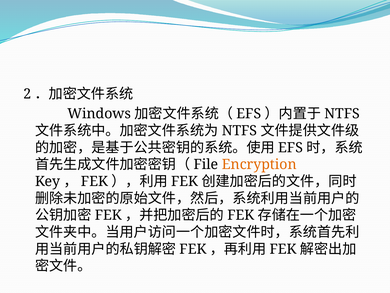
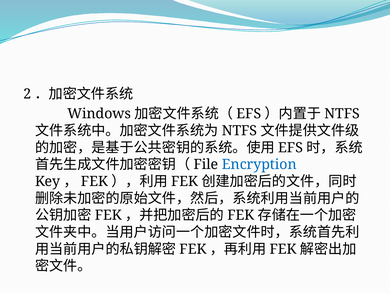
Encryption colour: orange -> blue (259, 164)
